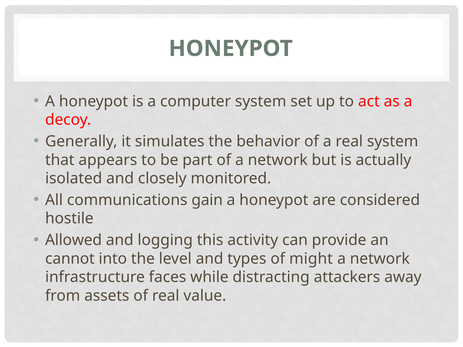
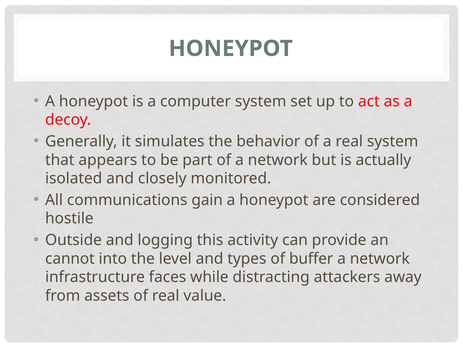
Allowed: Allowed -> Outside (74, 240)
might: might -> buffer (311, 259)
